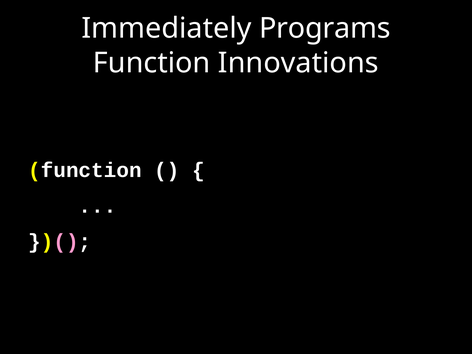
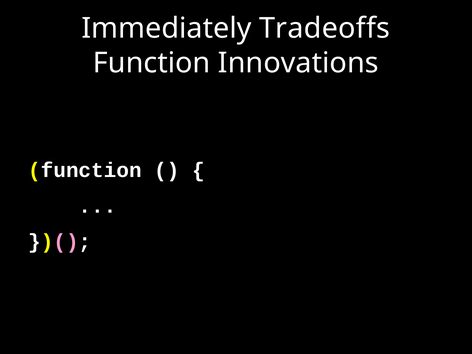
Programs: Programs -> Tradeoffs (325, 28)
